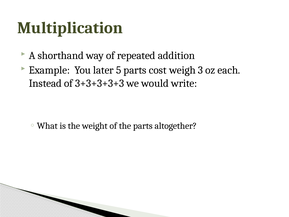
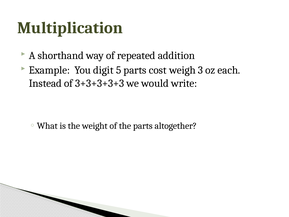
later: later -> digit (103, 70)
